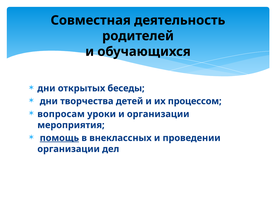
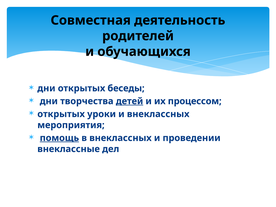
детей underline: none -> present (130, 101)
вопросам: вопросам -> открытых (61, 114)
и организации: организации -> внеклассных (158, 114)
организации: организации -> внеклассные (69, 149)
